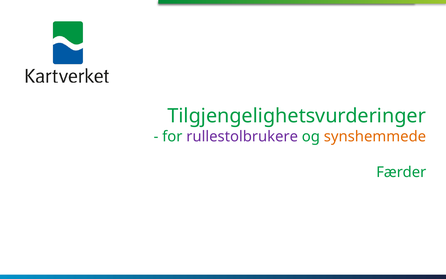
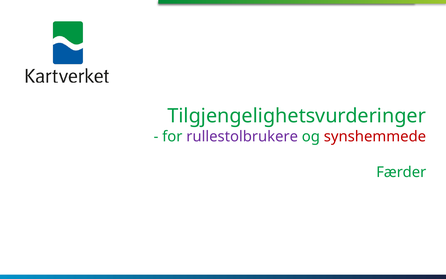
synshemmede colour: orange -> red (375, 136)
